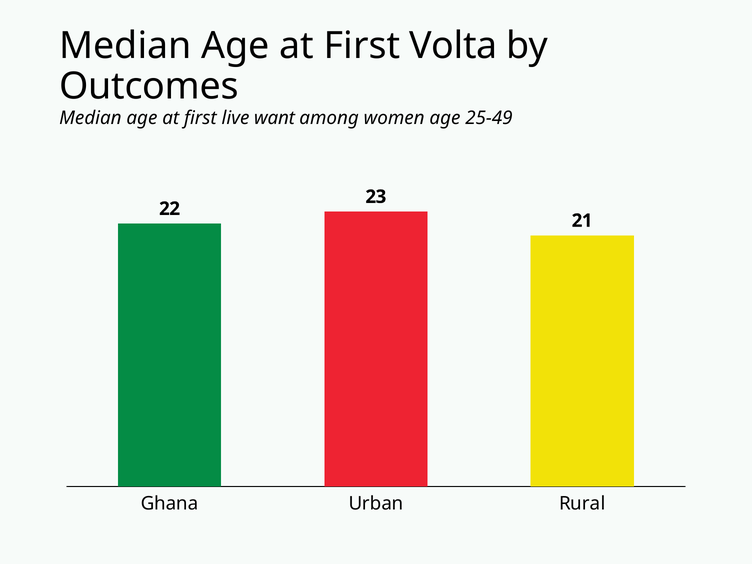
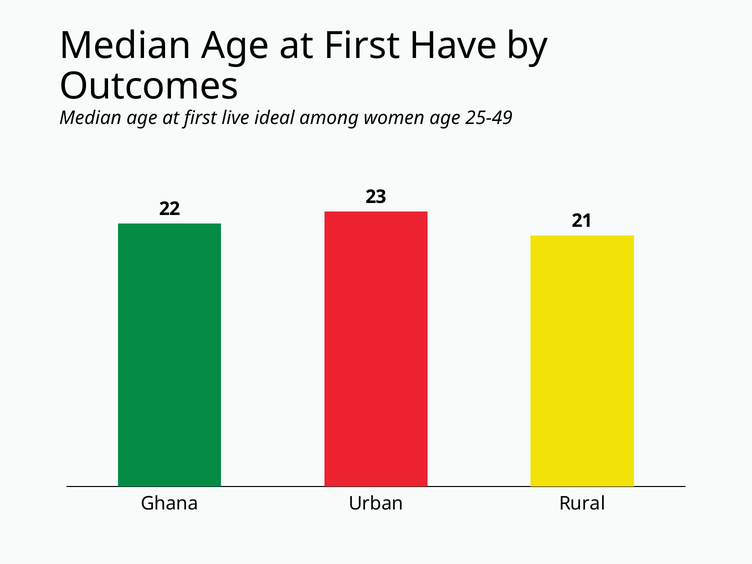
Volta: Volta -> Have (453, 46)
want: want -> ideal (274, 118)
